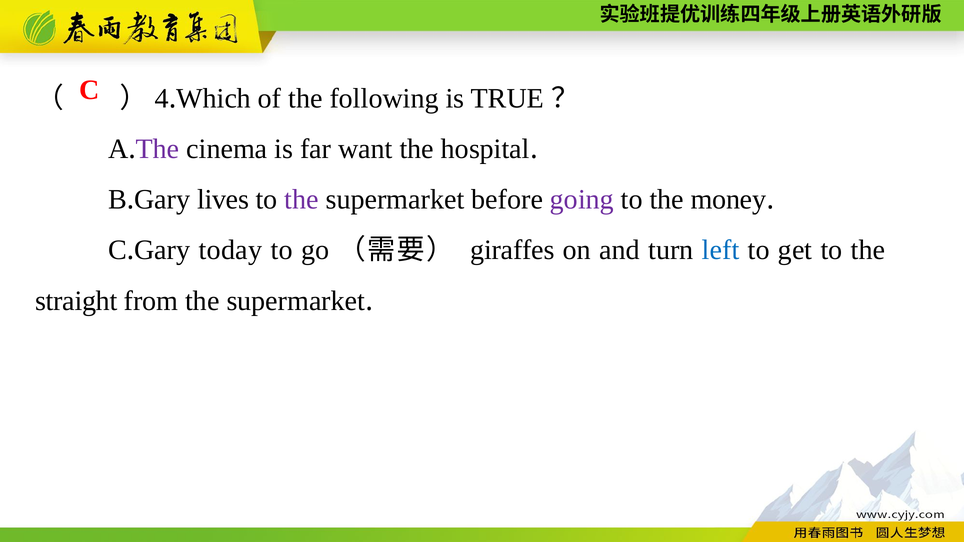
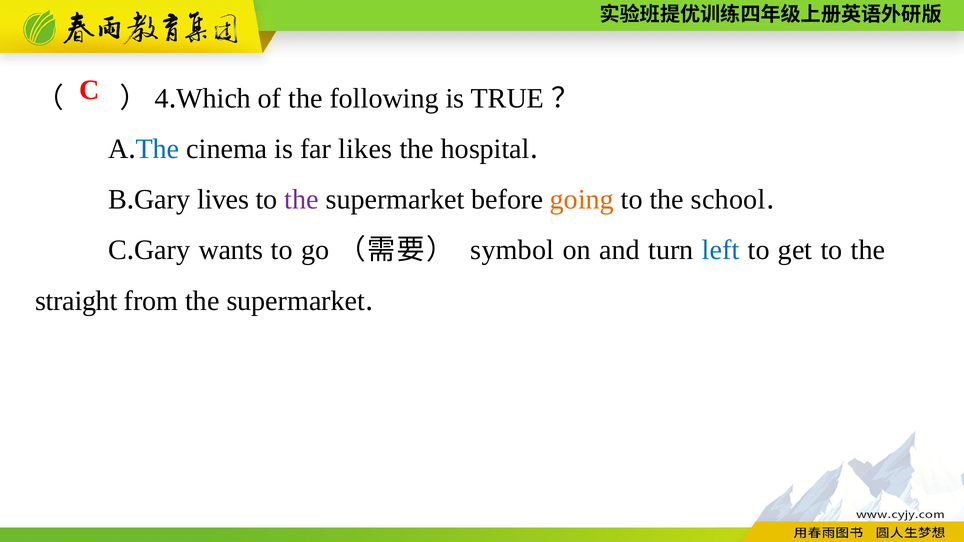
The colour: purple -> blue (158, 149)
want: want -> likes (365, 149)
going colour: purple -> orange (582, 200)
money: money -> school (728, 200)
today: today -> wants (231, 250)
giraffes: giraffes -> symbol (512, 250)
